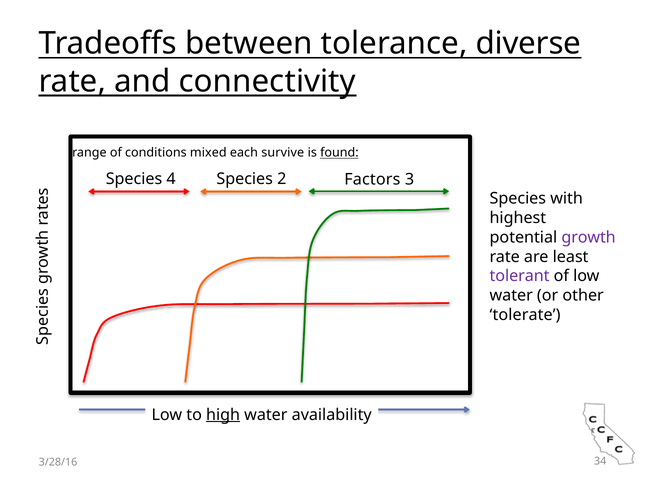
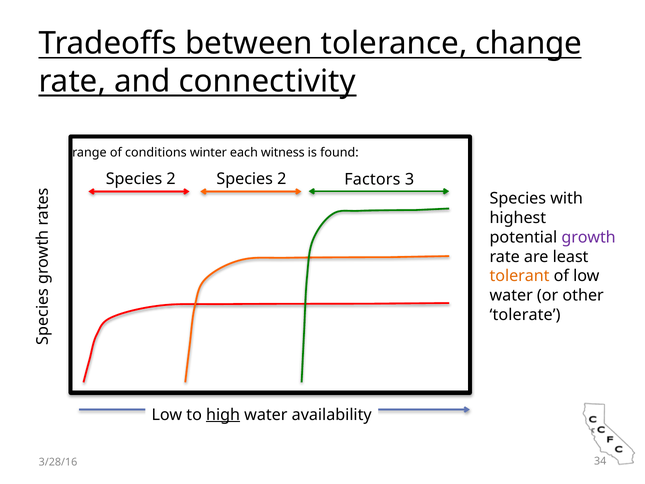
diverse: diverse -> change (528, 44)
mixed: mixed -> winter (208, 153)
survive: survive -> witness (283, 153)
found underline: present -> none (339, 153)
4: 4 -> 2 (171, 179)
tolerant colour: purple -> orange (520, 276)
